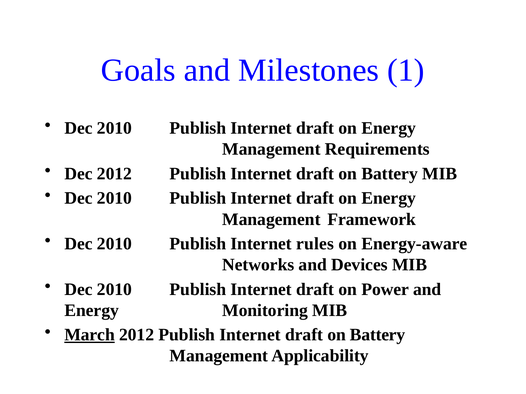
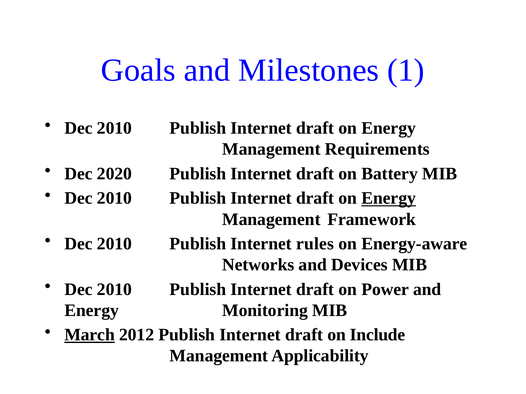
Dec 2012: 2012 -> 2020 (115, 174)
Energy underline: none -> present (389, 198)
Battery: Battery -> Include (378, 335)
